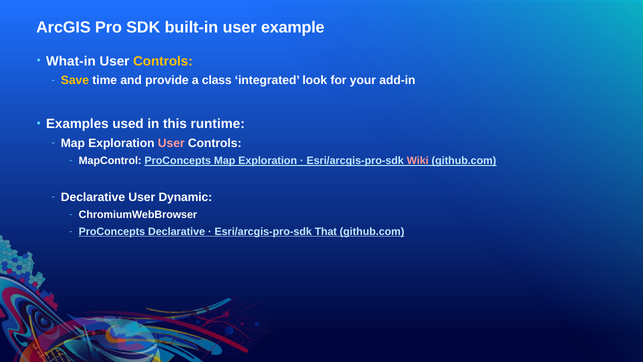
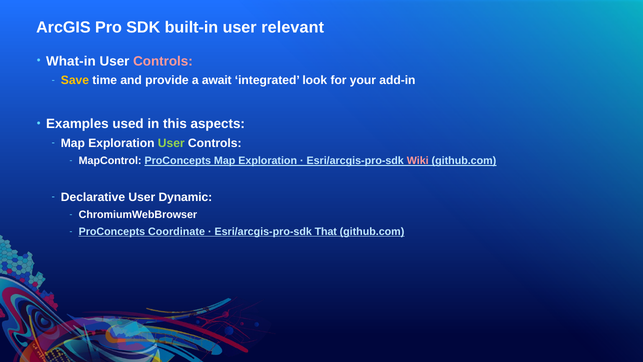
example: example -> relevant (293, 27)
Controls colour: yellow -> pink (163, 61)
class: class -> await (217, 80)
runtime: runtime -> aspects (218, 124)
User colour: pink -> light green (171, 143)
ProConcepts Declarative: Declarative -> Coordinate (177, 231)
